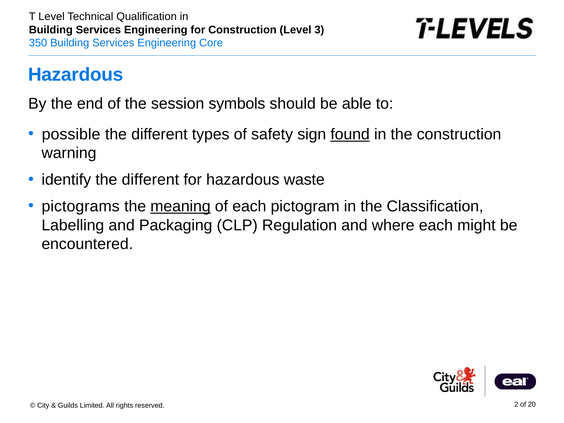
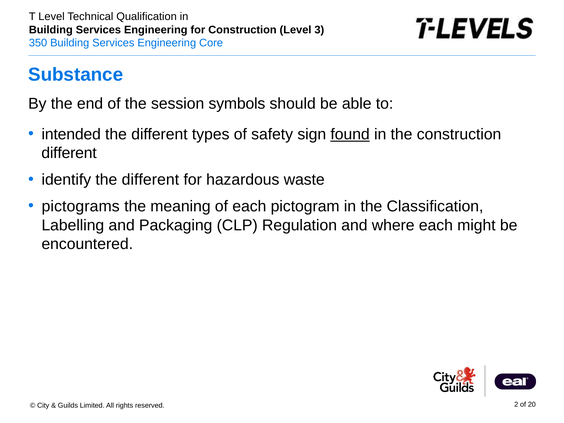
Hazardous: Hazardous -> Substance (76, 75)
possible: possible -> intended (71, 134)
warning: warning -> different (69, 153)
meaning underline: present -> none (180, 206)
